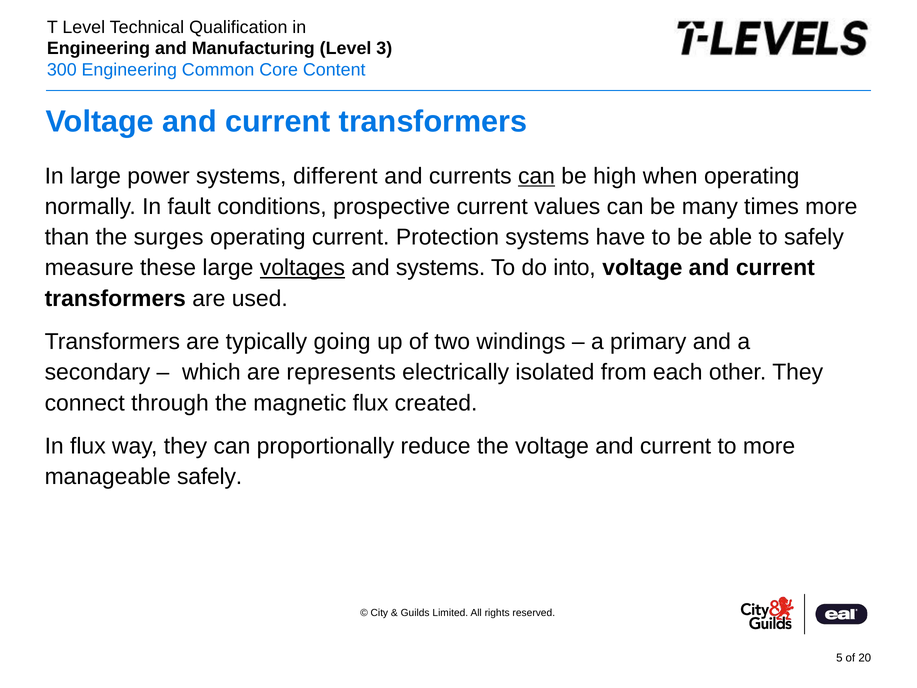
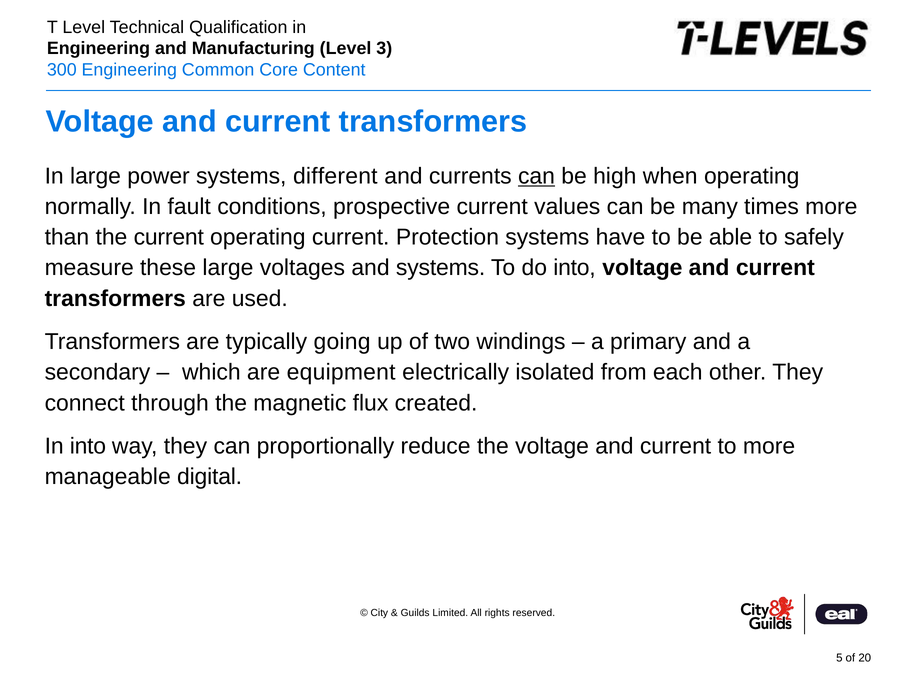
the surges: surges -> current (169, 237)
voltages underline: present -> none (302, 268)
represents: represents -> equipment (341, 372)
In flux: flux -> into (88, 446)
manageable safely: safely -> digital (210, 477)
